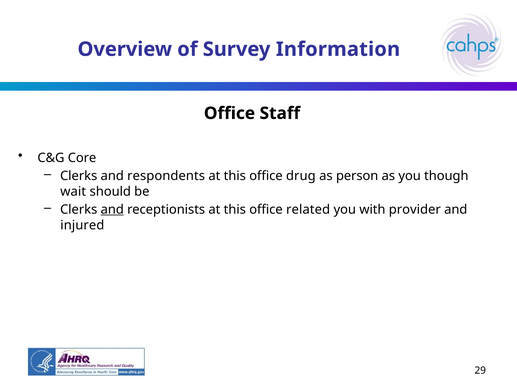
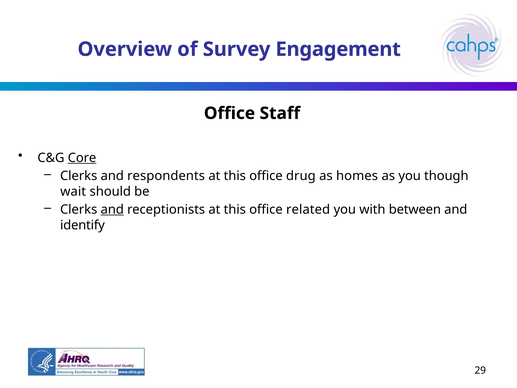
Information: Information -> Engagement (338, 49)
Core underline: none -> present (82, 158)
person: person -> homes (357, 176)
provider: provider -> between (415, 209)
injured: injured -> identify (82, 225)
